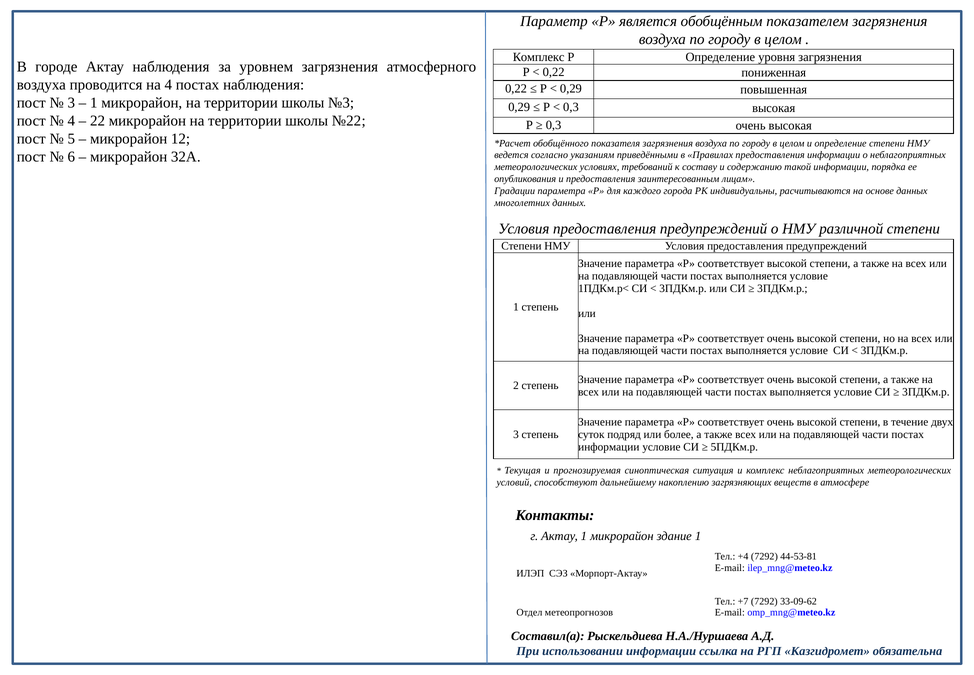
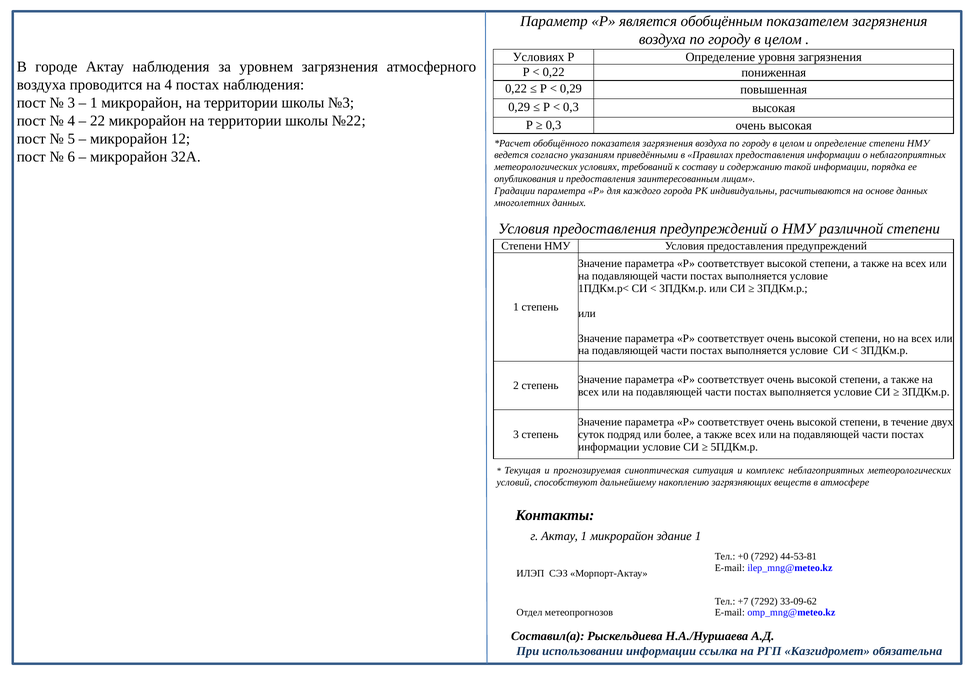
Комплекс: Комплекс -> Условиях (539, 57)
+4: +4 -> +0 (743, 556)
